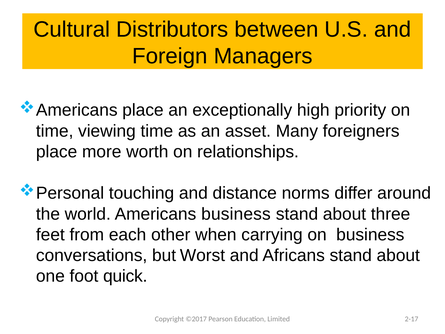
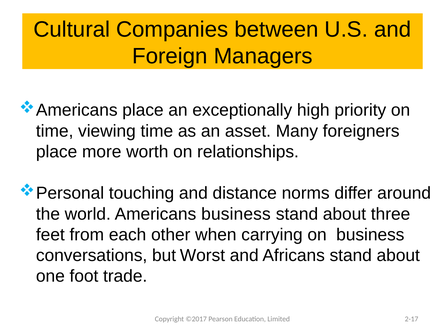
Distributors: Distributors -> Companies (172, 29)
quick: quick -> trade (125, 276)
